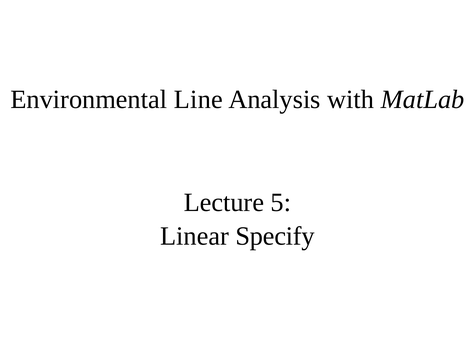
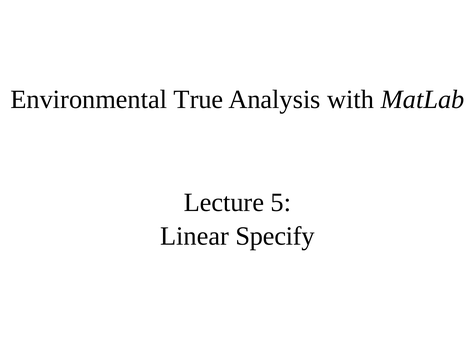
Line: Line -> True (198, 100)
